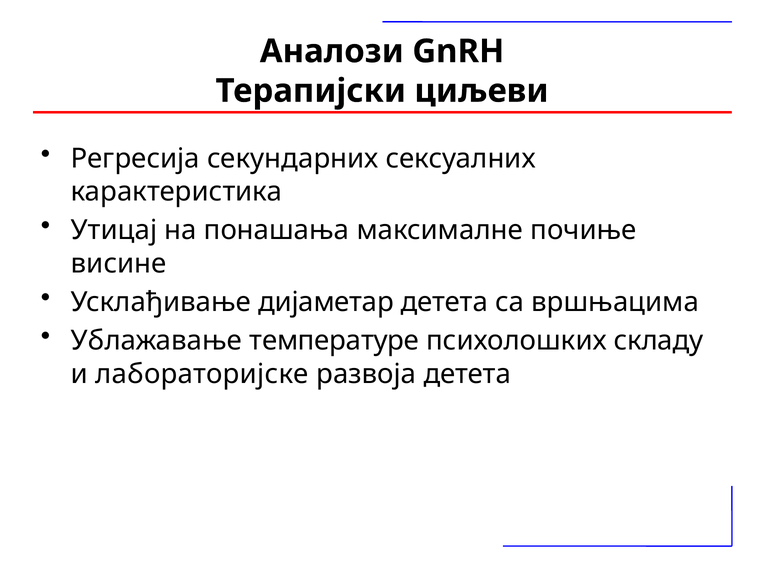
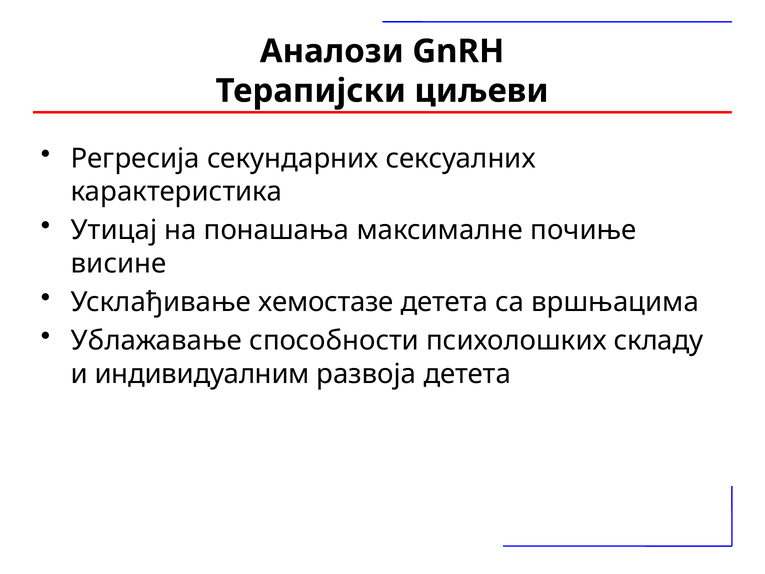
дијаметар: дијаметар -> хемостазе (326, 302)
температуре: температуре -> способности (334, 341)
лабораторијске: лабораторијске -> индивидуалним (202, 374)
